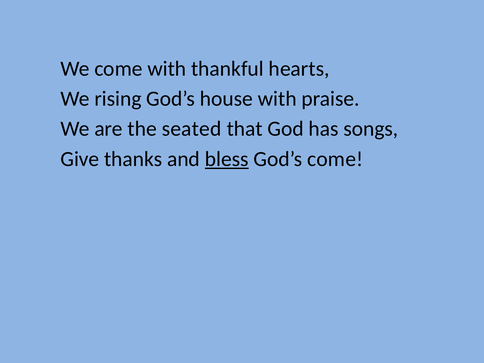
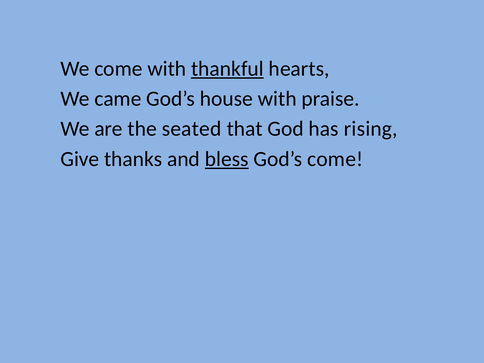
thankful underline: none -> present (227, 69)
rising: rising -> came (118, 99)
songs: songs -> rising (371, 129)
